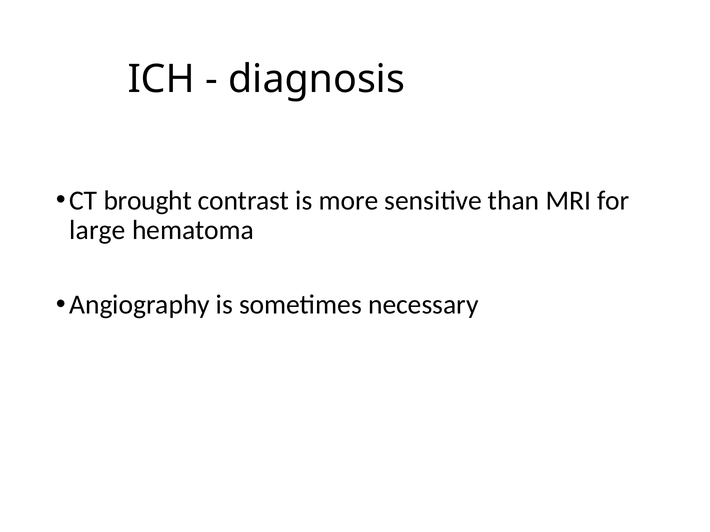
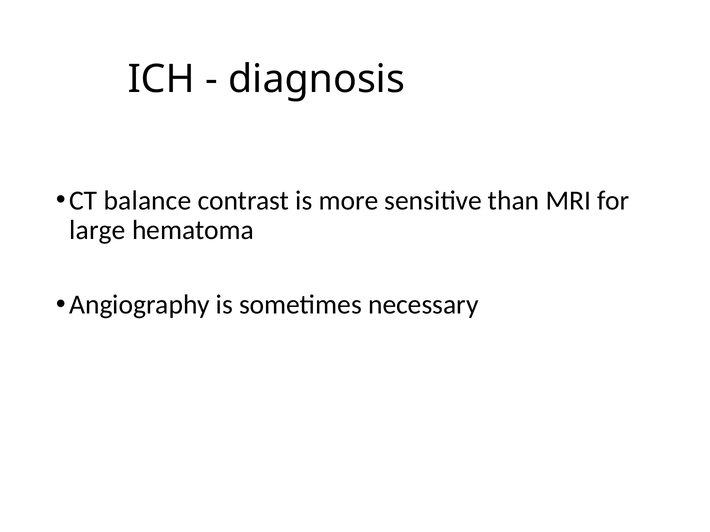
brought: brought -> balance (148, 201)
